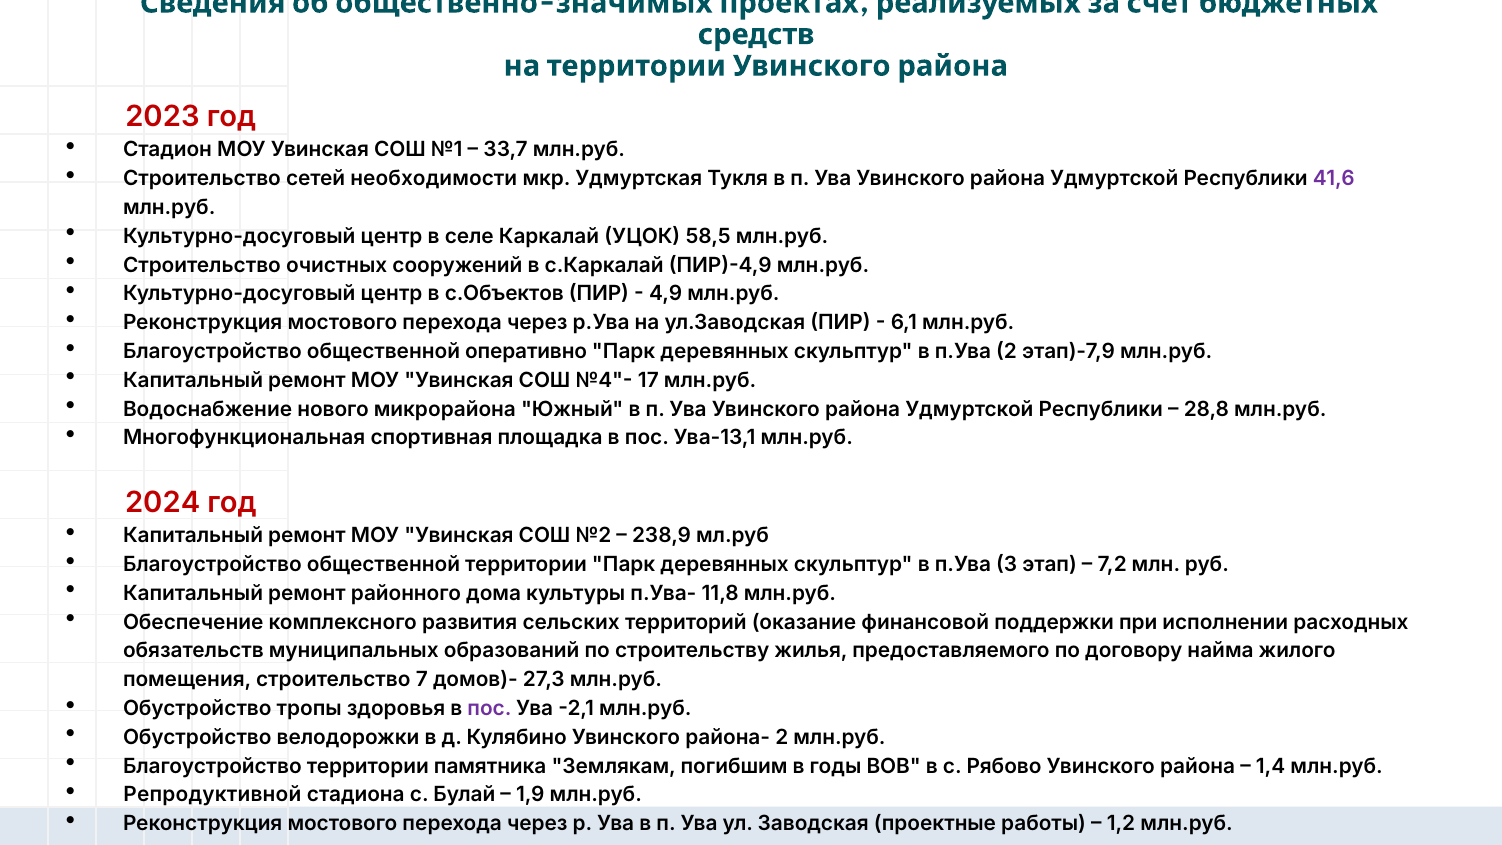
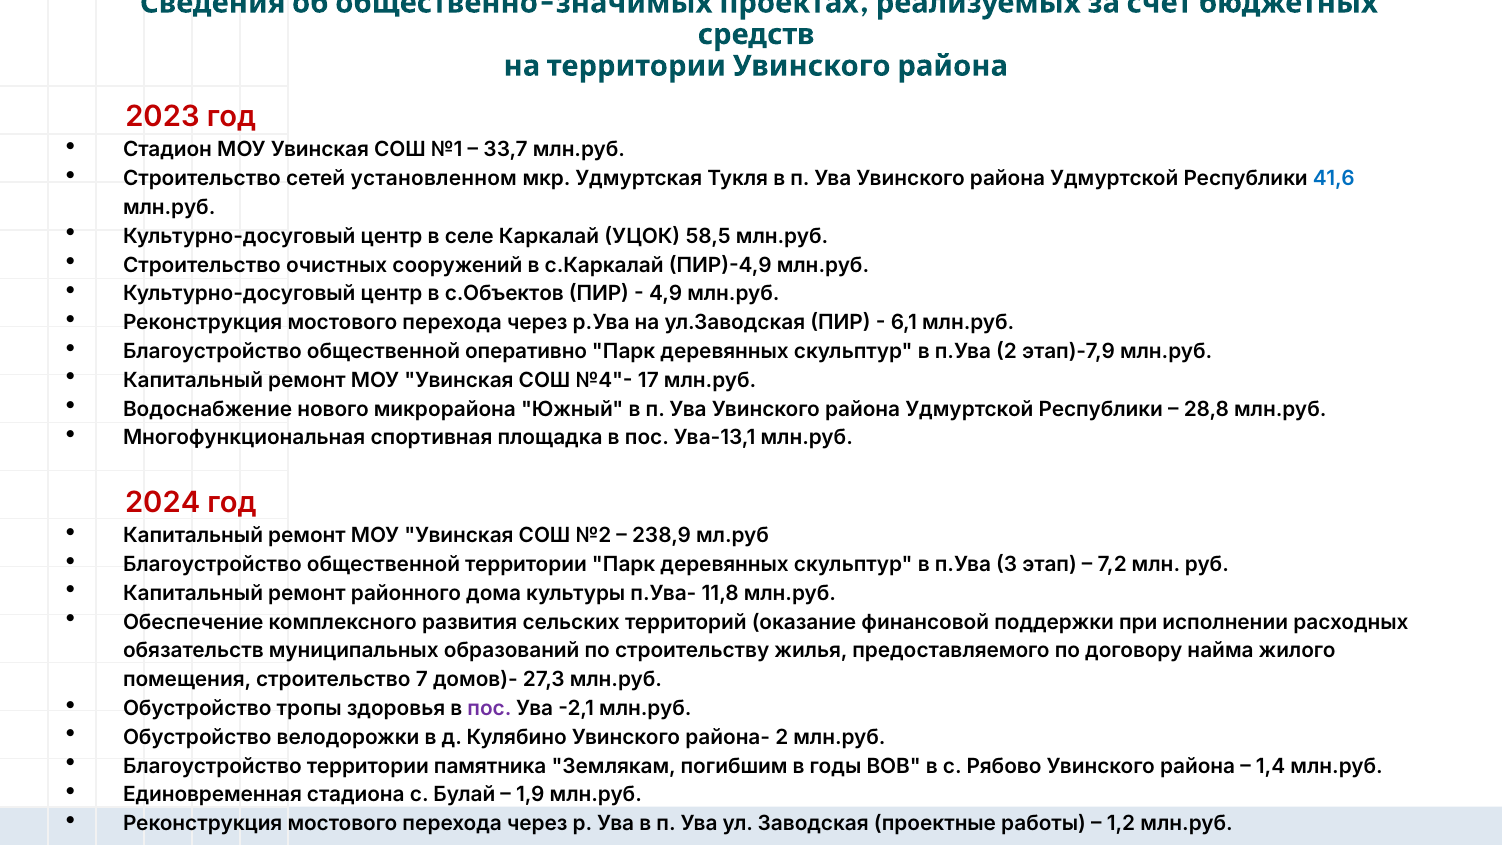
необходимости: необходимости -> установленном (434, 179)
41,6 colour: purple -> blue (1334, 179)
Репродуктивной: Репродуктивной -> Единовременная (213, 795)
